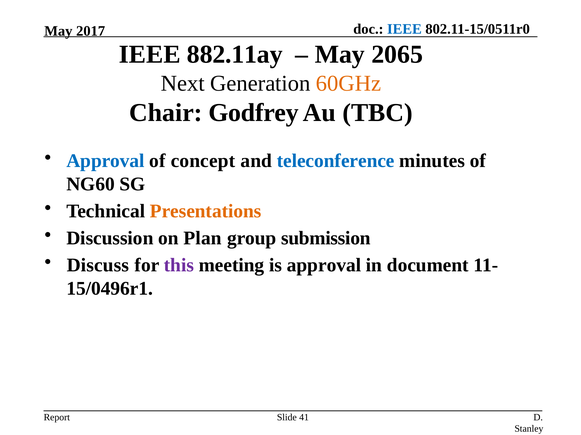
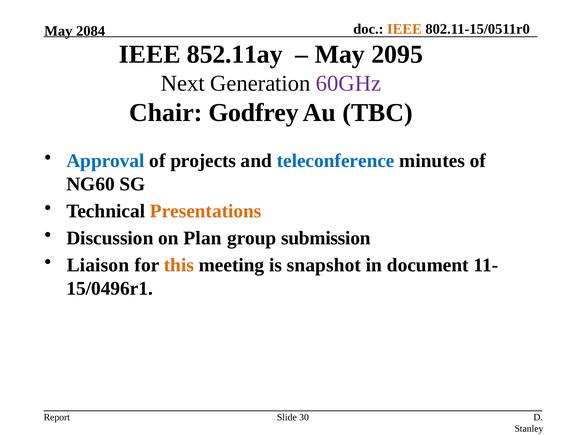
IEEE colour: blue -> orange (404, 29)
2017: 2017 -> 2084 (91, 31)
882.11ay: 882.11ay -> 852.11ay (235, 55)
2065: 2065 -> 2095 (397, 55)
60GHz colour: orange -> purple (349, 83)
concept: concept -> projects (203, 161)
Discuss: Discuss -> Liaison (98, 266)
this colour: purple -> orange (179, 266)
is approval: approval -> snapshot (324, 266)
41: 41 -> 30 (304, 418)
